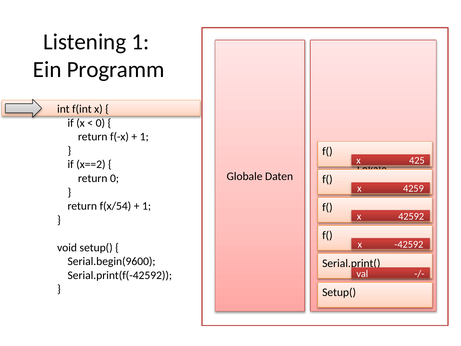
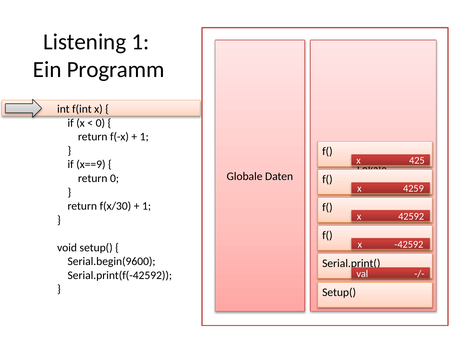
x==2: x==2 -> x==9 (91, 164)
f(x/54: f(x/54 -> f(x/30 (115, 206)
